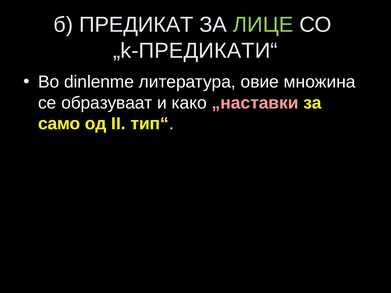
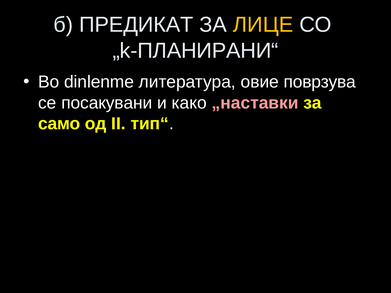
ЛИЦЕ colour: light green -> yellow (263, 25)
„k-ПРЕДИКАТИ“: „k-ПРЕДИКАТИ“ -> „k-ПЛАНИРАНИ“ (196, 51)
множина: множина -> поврзува (320, 82)
образуваат: образуваат -> посакувани (107, 103)
